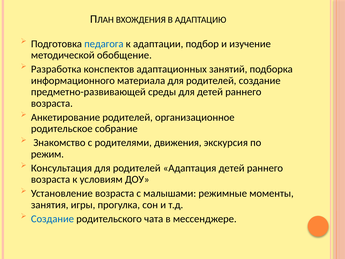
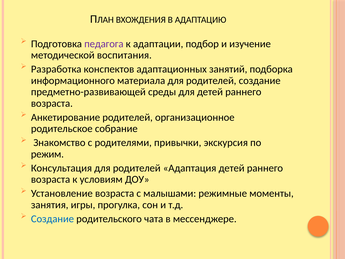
педагога colour: blue -> purple (104, 44)
обобщение: обобщение -> воспитания (124, 55)
движения: движения -> привычки (178, 143)
